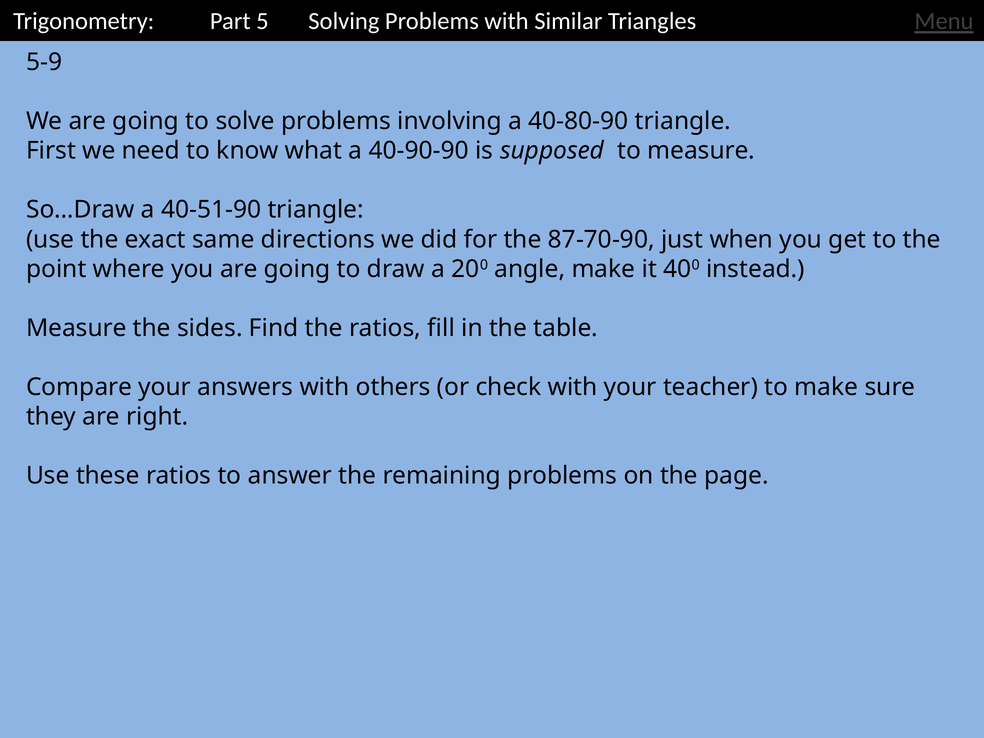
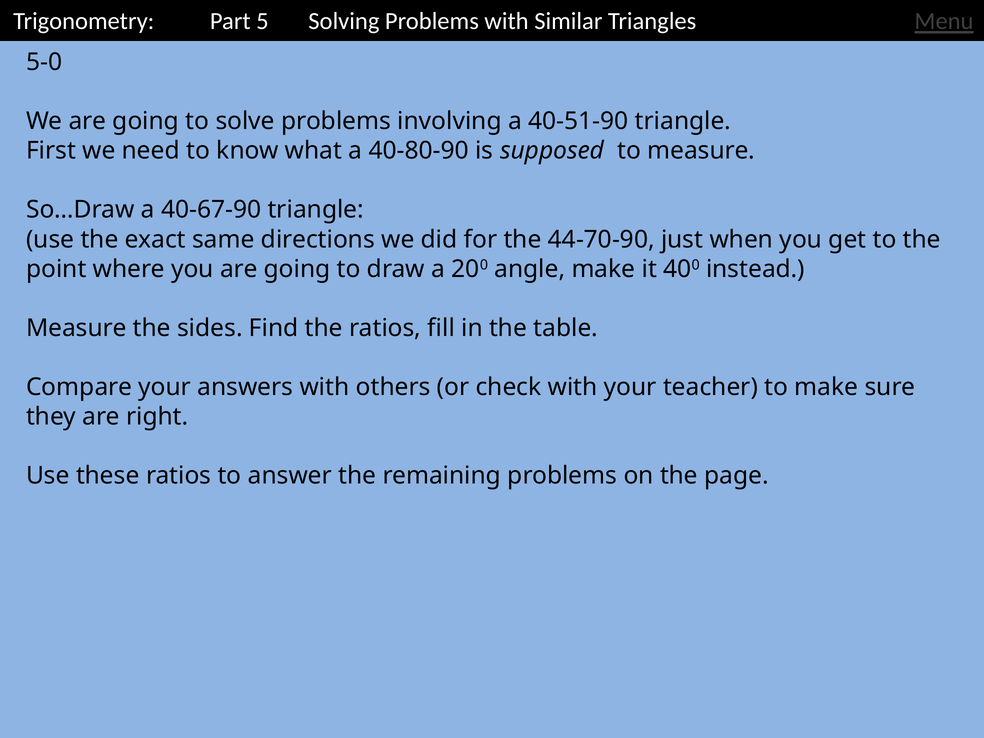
5-9: 5-9 -> 5-0 (44, 62)
40-80-90: 40-80-90 -> 40-51-90 (578, 121)
40-90-90: 40-90-90 -> 40-80-90 (419, 151)
40-51-90: 40-51-90 -> 40-67-90 (211, 210)
87-70-90: 87-70-90 -> 44-70-90 (601, 239)
